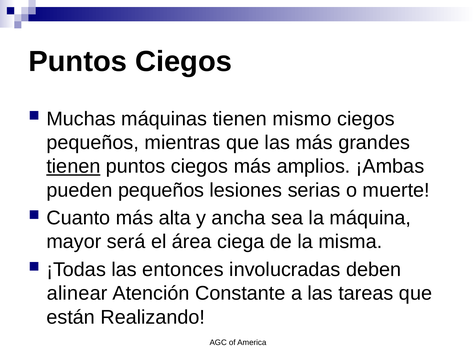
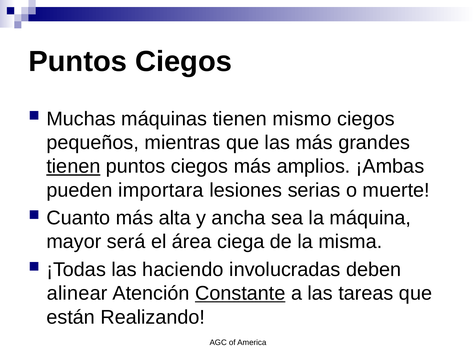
pueden pequeños: pequeños -> importara (161, 190)
entonces: entonces -> haciendo (183, 270)
Constante underline: none -> present (240, 293)
